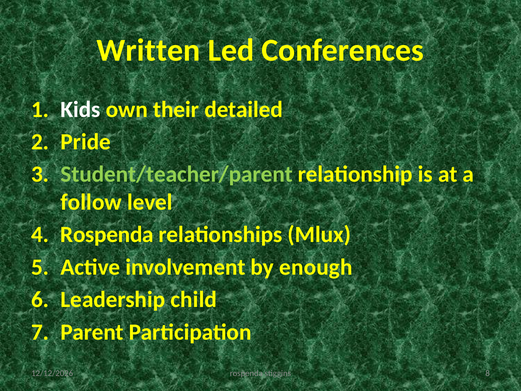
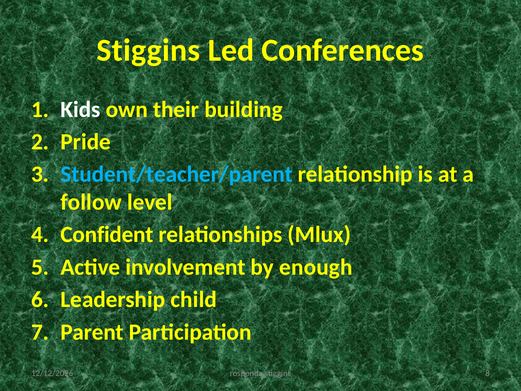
Written: Written -> Stiggins (148, 50)
detailed: detailed -> building (244, 109)
Student/teacher/parent colour: light green -> light blue (177, 174)
Rospenda: Rospenda -> Confident (107, 234)
